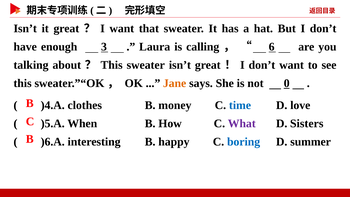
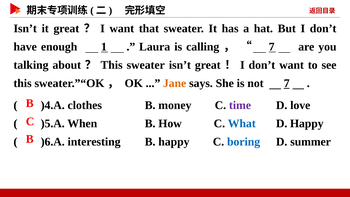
3: 3 -> 1 (104, 47)
6: 6 -> 7 (272, 47)
not 0: 0 -> 7 (287, 83)
time colour: blue -> purple (240, 105)
What colour: purple -> blue (242, 124)
D Sisters: Sisters -> Happy (307, 124)
